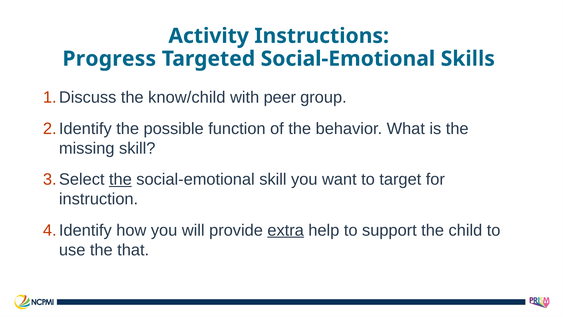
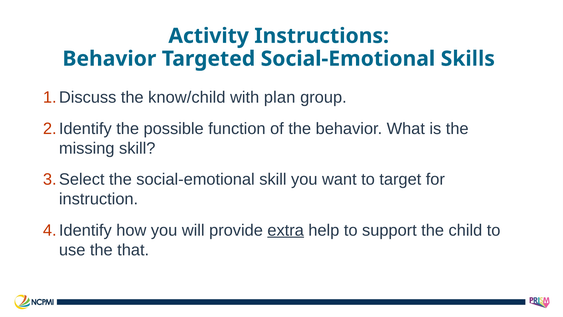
Progress: Progress -> Behavior (109, 59)
peer: peer -> plan (280, 97)
the underline: present -> none (120, 179)
